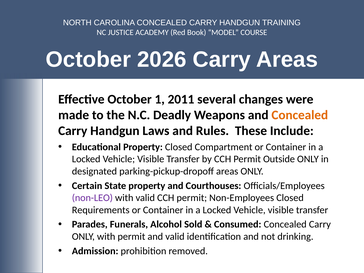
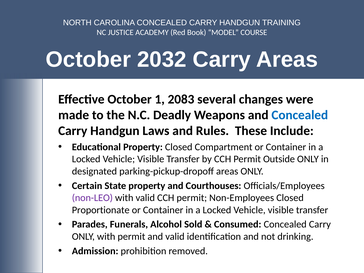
2026: 2026 -> 2032 (162, 59)
2011: 2011 -> 2083 (181, 99)
Concealed colour: orange -> blue (300, 115)
Requirements: Requirements -> Proportionate (101, 210)
